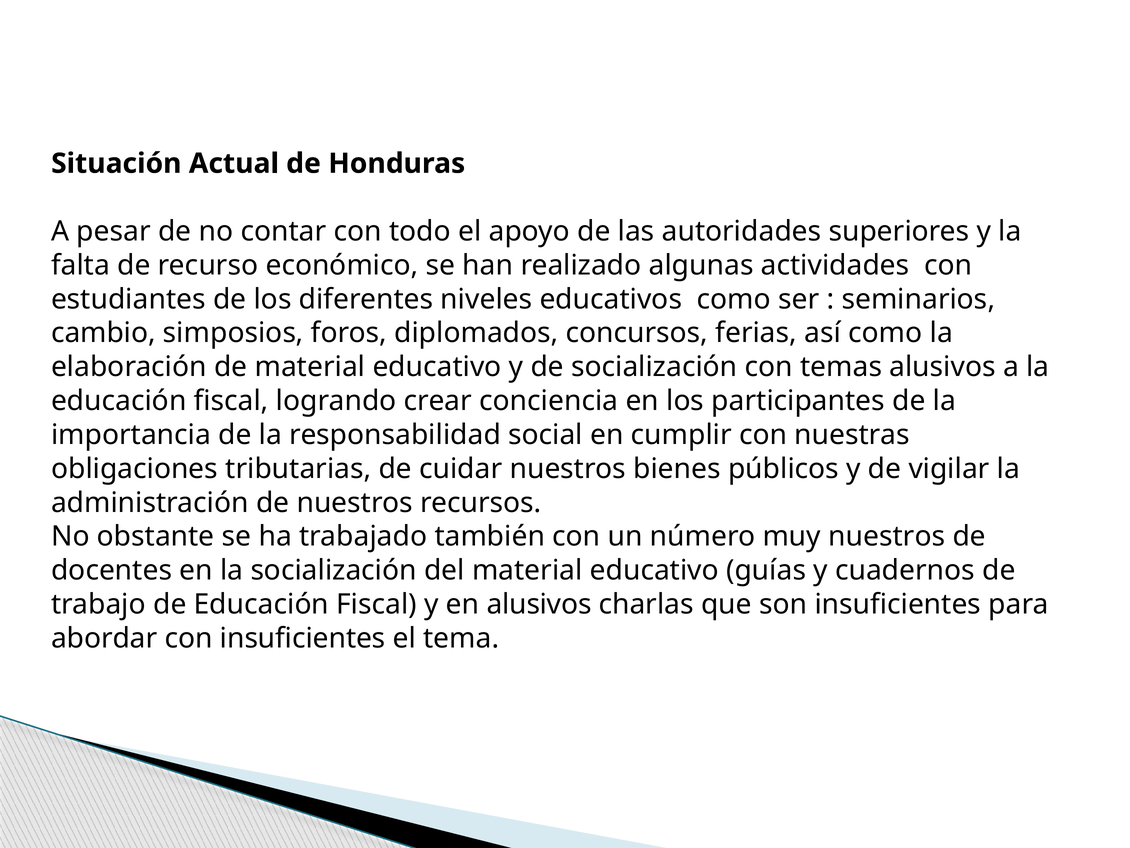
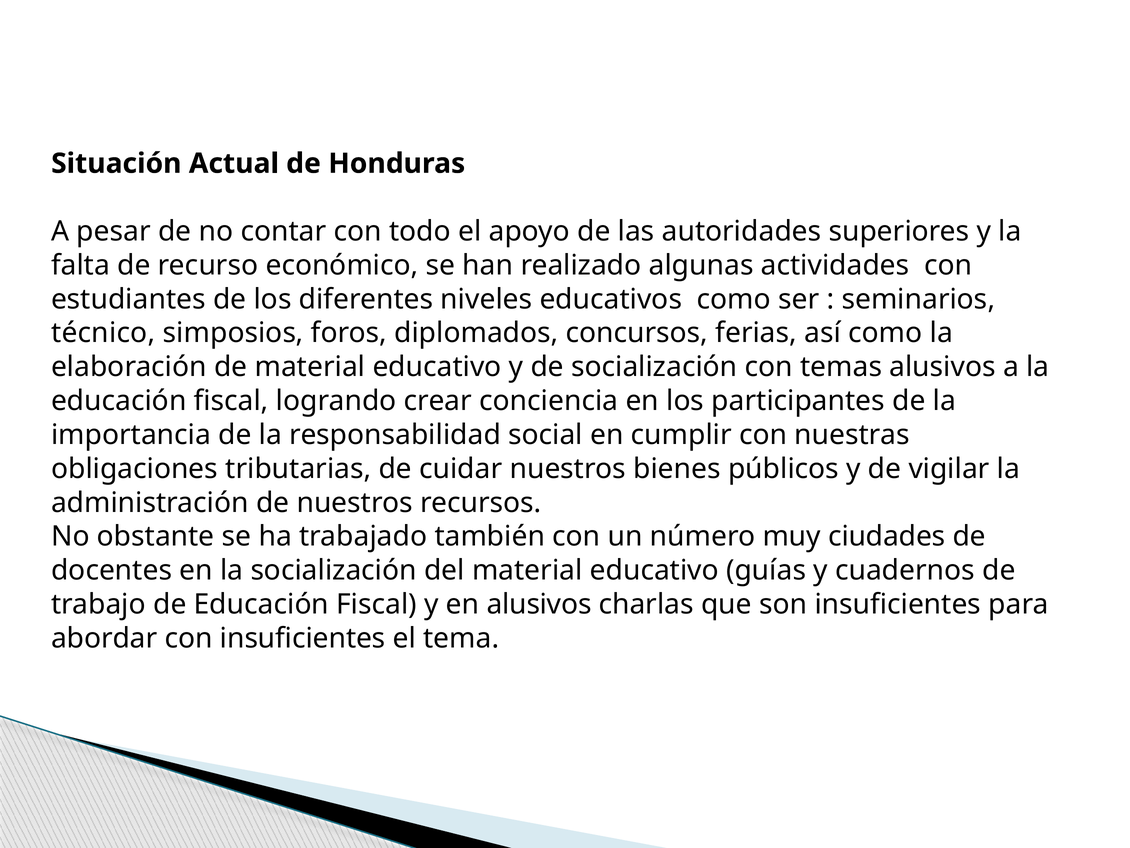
cambio: cambio -> técnico (103, 333)
muy nuestros: nuestros -> ciudades (887, 536)
